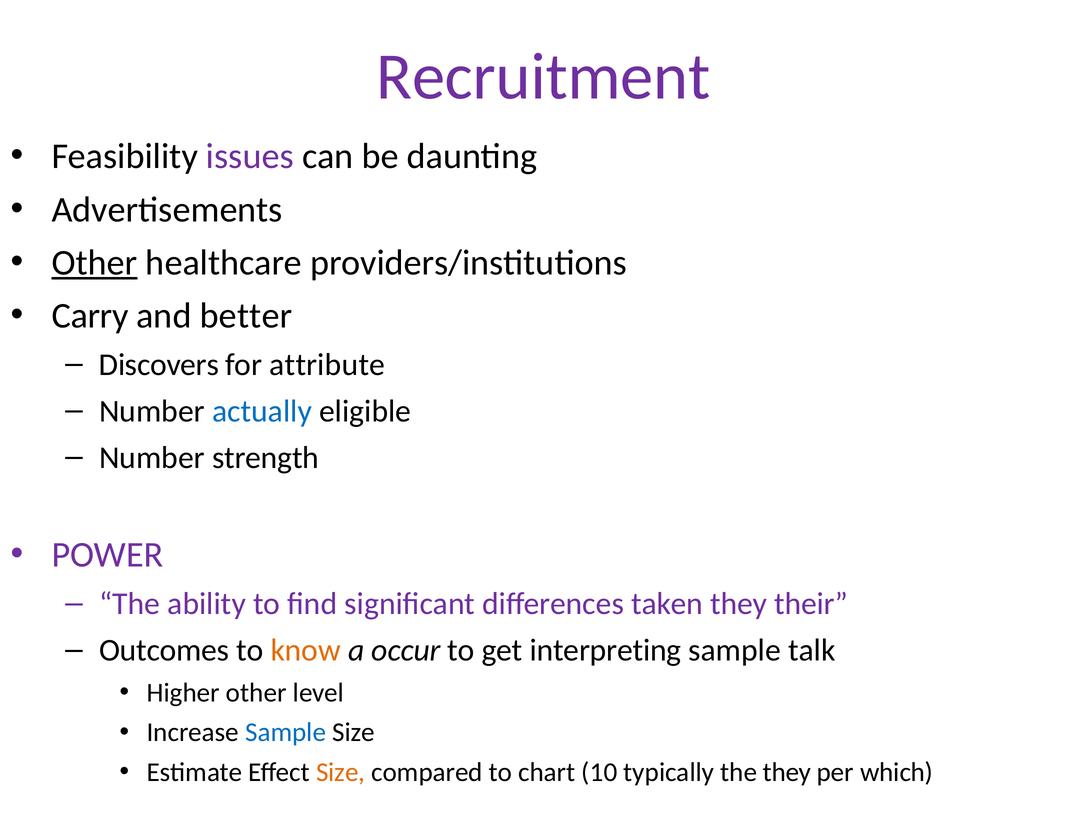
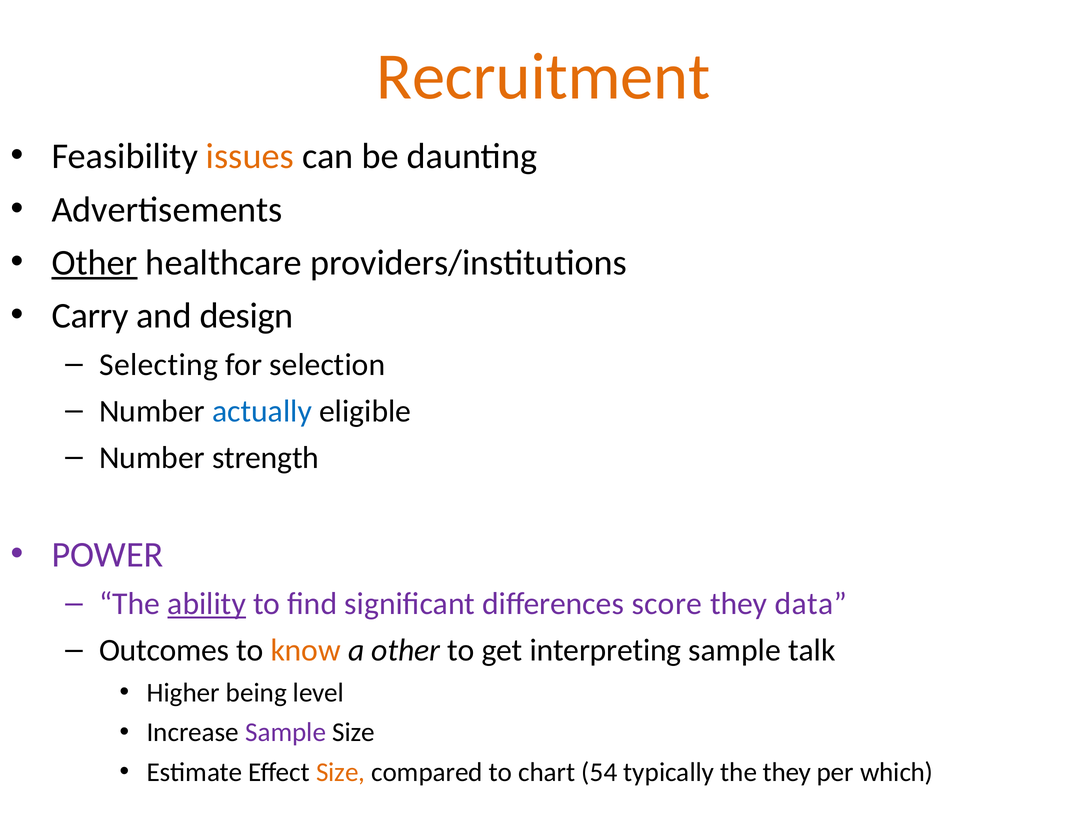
Recruitment colour: purple -> orange (543, 77)
issues colour: purple -> orange (250, 157)
better: better -> design (246, 316)
Discovers: Discovers -> Selecting (159, 365)
attribute: attribute -> selection (327, 365)
ability underline: none -> present (207, 604)
taken: taken -> score (667, 604)
their: their -> data (811, 604)
a occur: occur -> other (406, 651)
Higher other: other -> being (256, 693)
Sample colour: blue -> purple (286, 733)
10: 10 -> 54 (599, 773)
